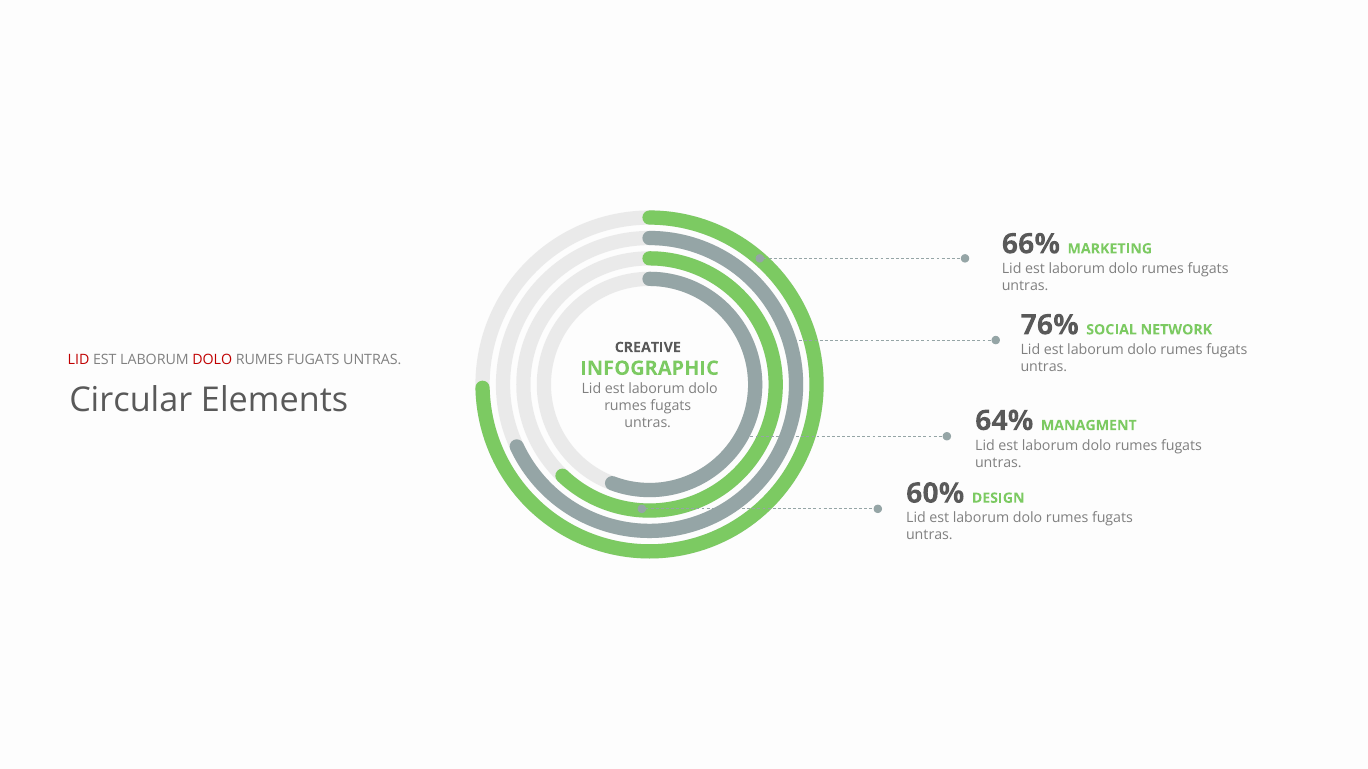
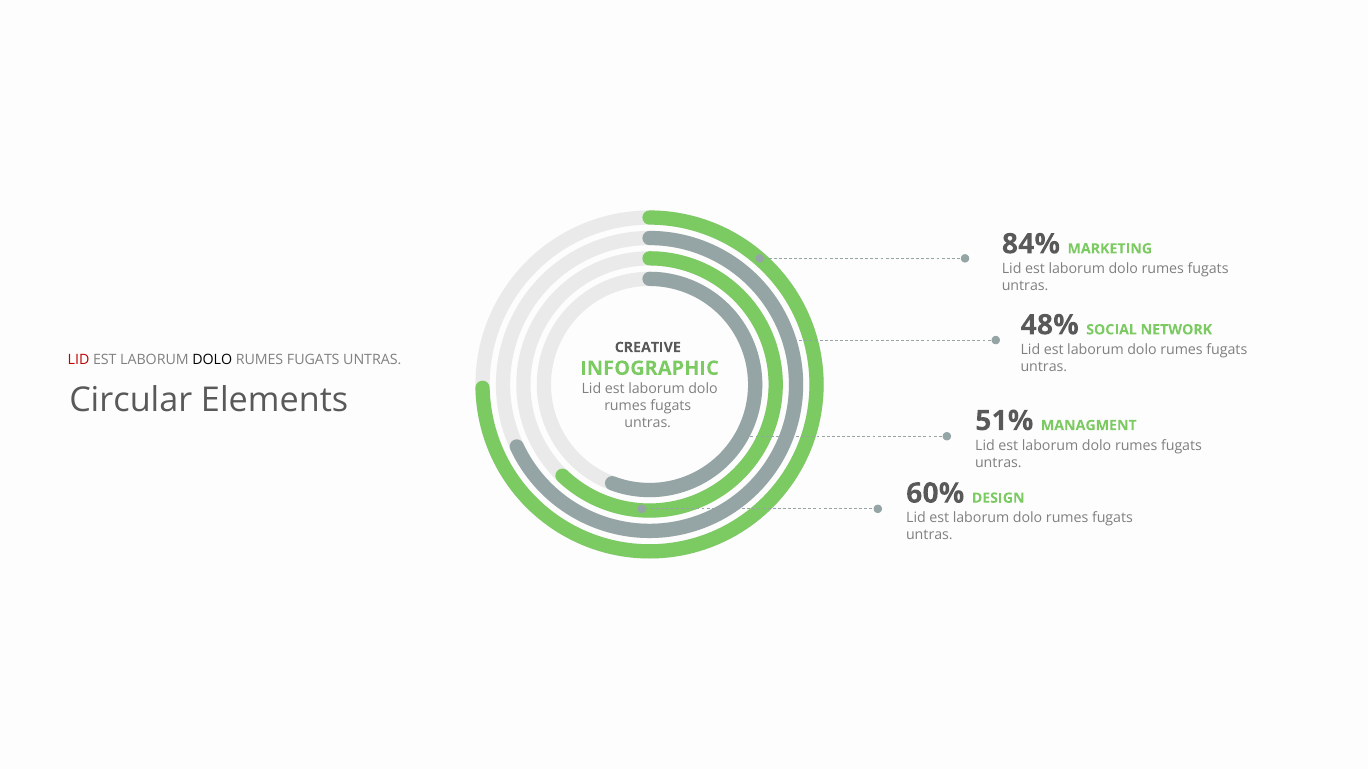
66%: 66% -> 84% (1031, 244)
76%: 76% -> 48% (1050, 325)
DOLO colour: red -> black (212, 360)
64%: 64% -> 51% (1004, 421)
